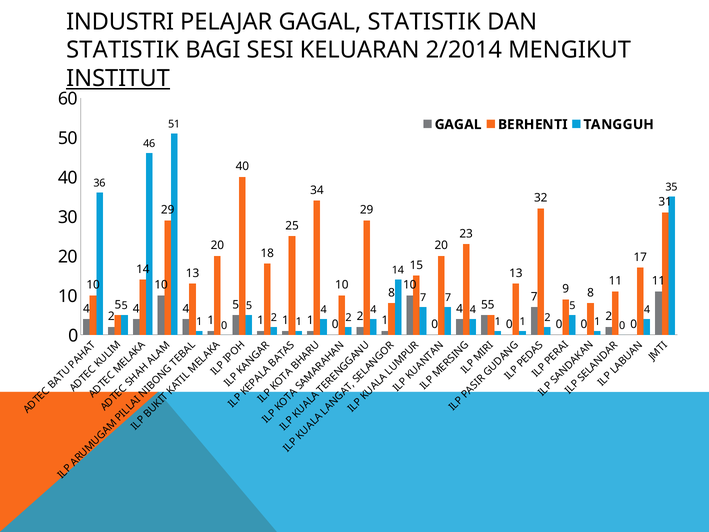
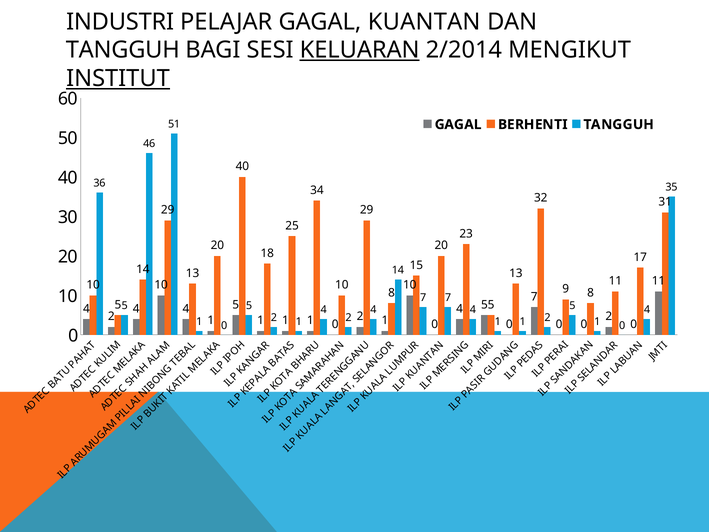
GAGAL STATISTIK: STATISTIK -> KUANTAN (424, 22)
STATISTIK: STATISTIK -> TANGGUH (123, 50)
KELUARAN underline: none -> present (360, 50)
